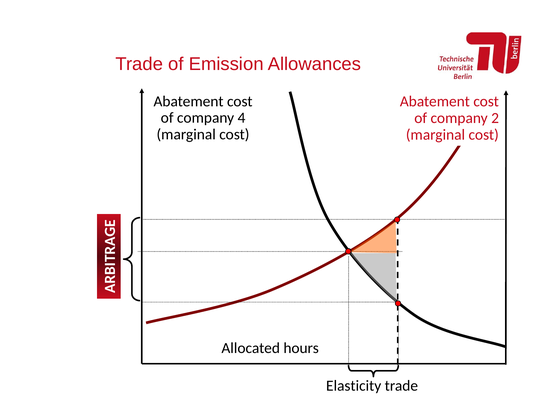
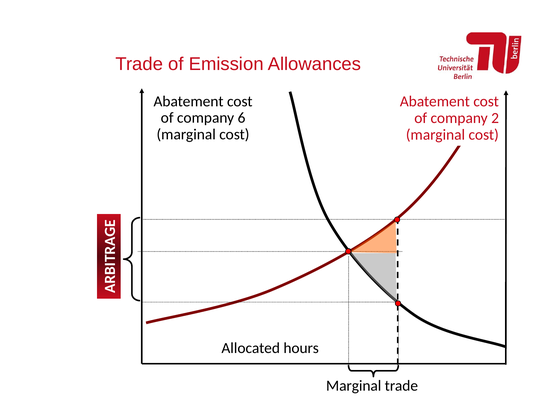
4: 4 -> 6 (242, 118)
Elasticity: Elasticity -> Marginal (354, 386)
